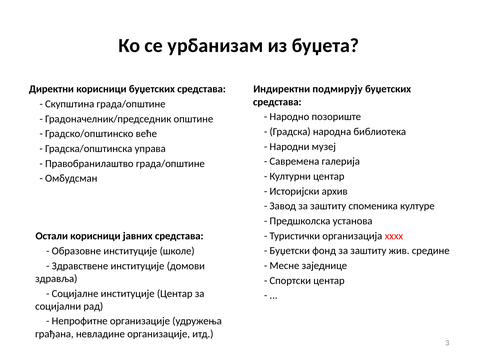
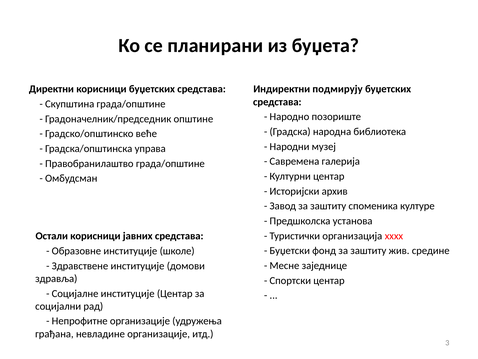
урбанизам: урбанизам -> планирани (215, 46)
